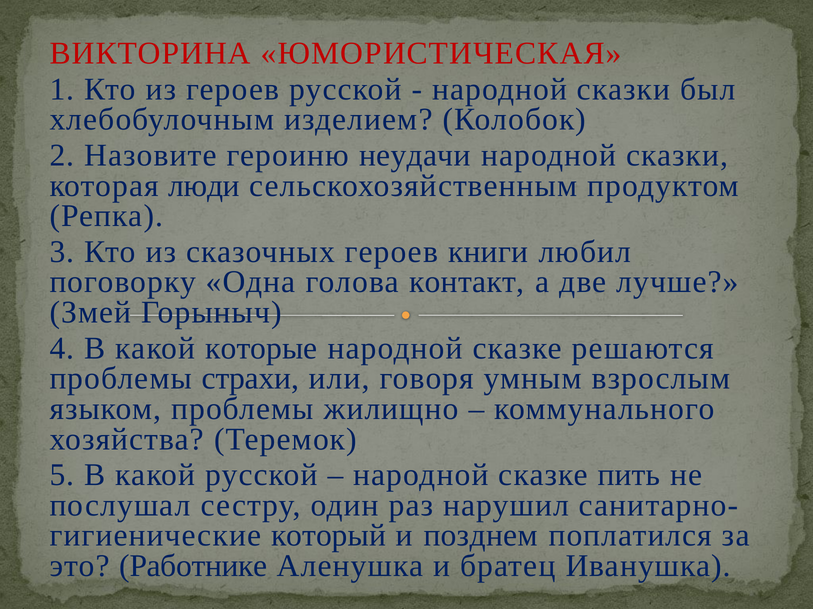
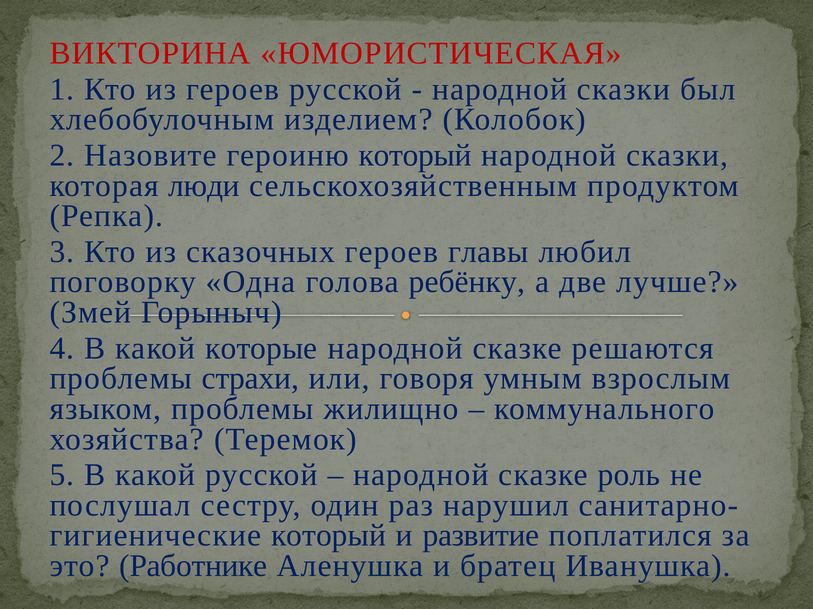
героиню неудачи: неудачи -> который (415, 155)
книги: книги -> главы (488, 252)
контакт: контакт -> ребёнку (467, 282)
пить: пить -> роль (629, 475)
позднем: позднем -> развитие (481, 536)
